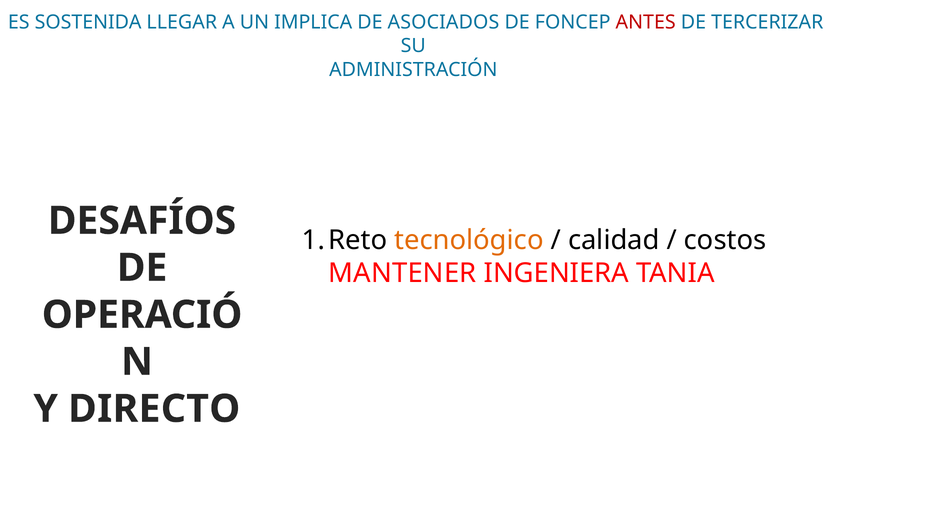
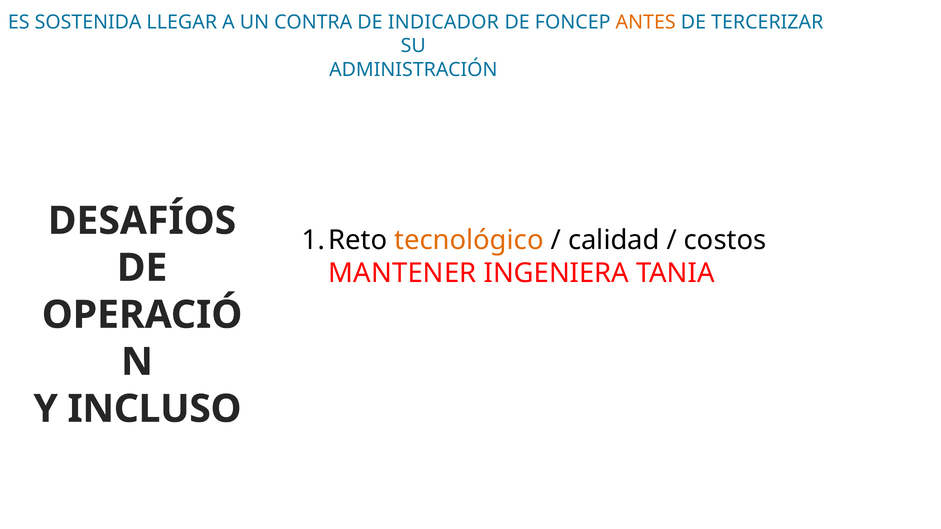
IMPLICA: IMPLICA -> CONTRA (313, 23)
ASOCIADOS: ASOCIADOS -> INDICADOR (443, 23)
ANTES colour: red -> orange (646, 23)
DIRECTO: DIRECTO -> INCLUSO (154, 409)
